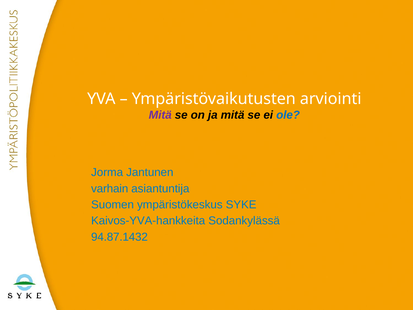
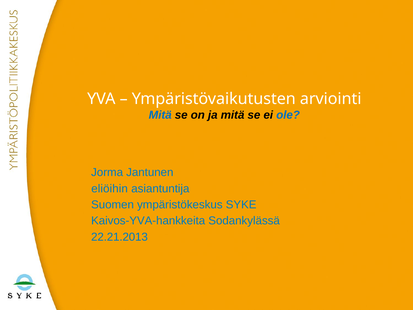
Mitä colour: purple -> blue (160, 115)
varhain: varhain -> eliöihin (110, 188)
94.87.1432: 94.87.1432 -> 22.21.2013 (119, 237)
